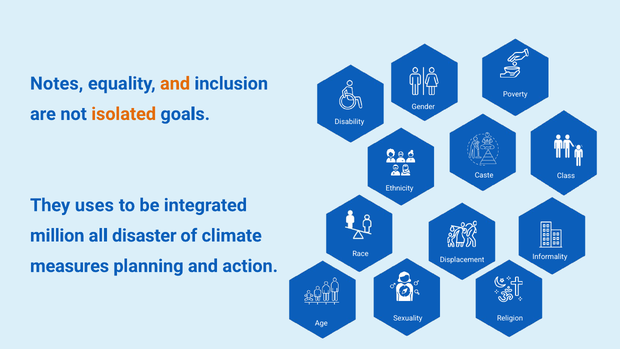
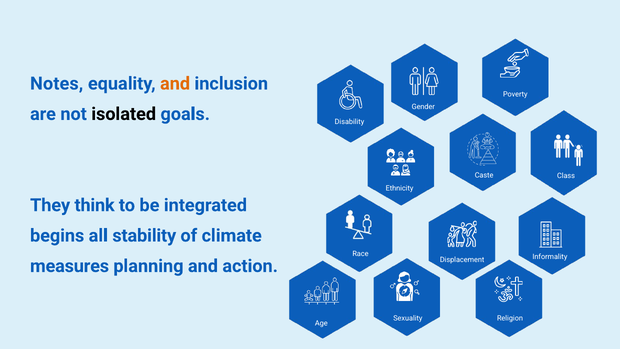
isolated colour: orange -> black (124, 114)
uses: uses -> think (95, 205)
million: million -> begins (57, 235)
disaster: disaster -> stability (144, 235)
